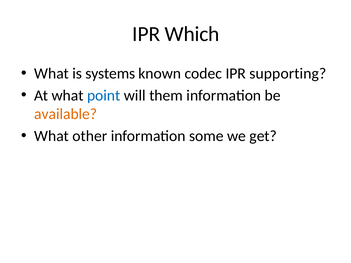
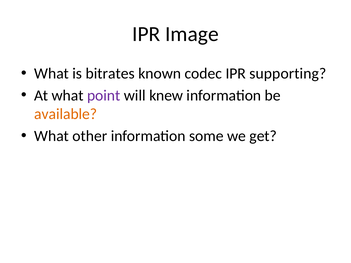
Which: Which -> Image (192, 34)
systems: systems -> bitrates (110, 74)
point colour: blue -> purple (104, 95)
them: them -> knew (166, 95)
